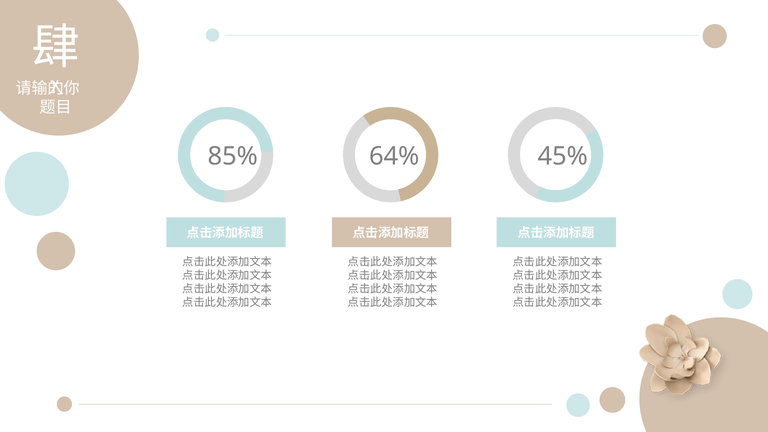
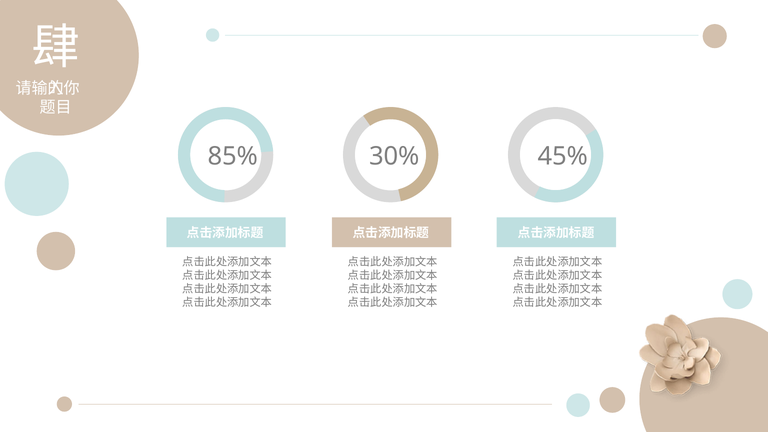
64%: 64% -> 30% (394, 157)
